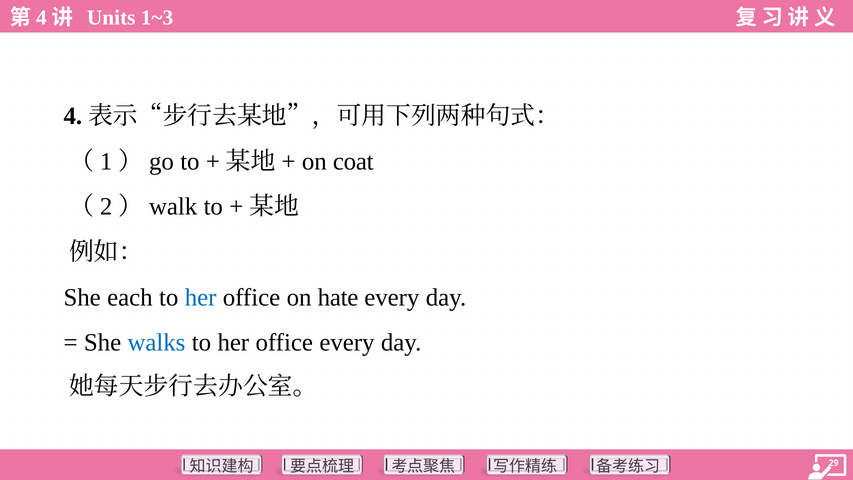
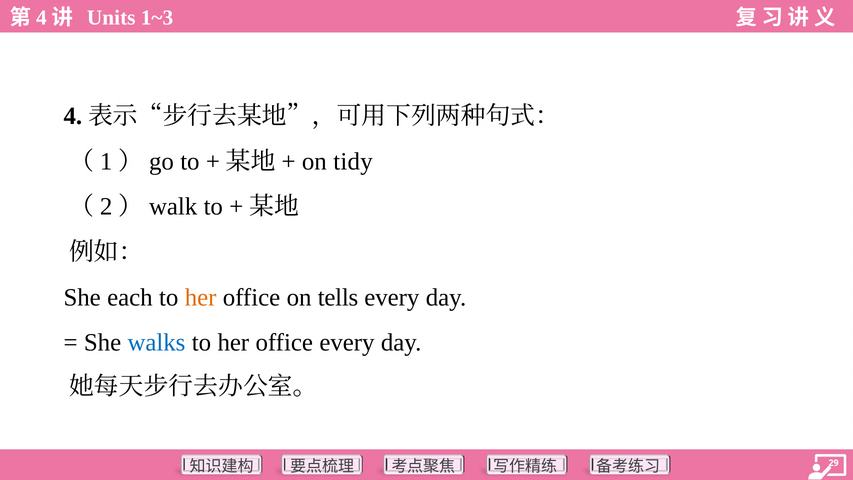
coat: coat -> tidy (353, 161)
her colour: blue -> orange (201, 297)
hate: hate -> tells (338, 297)
